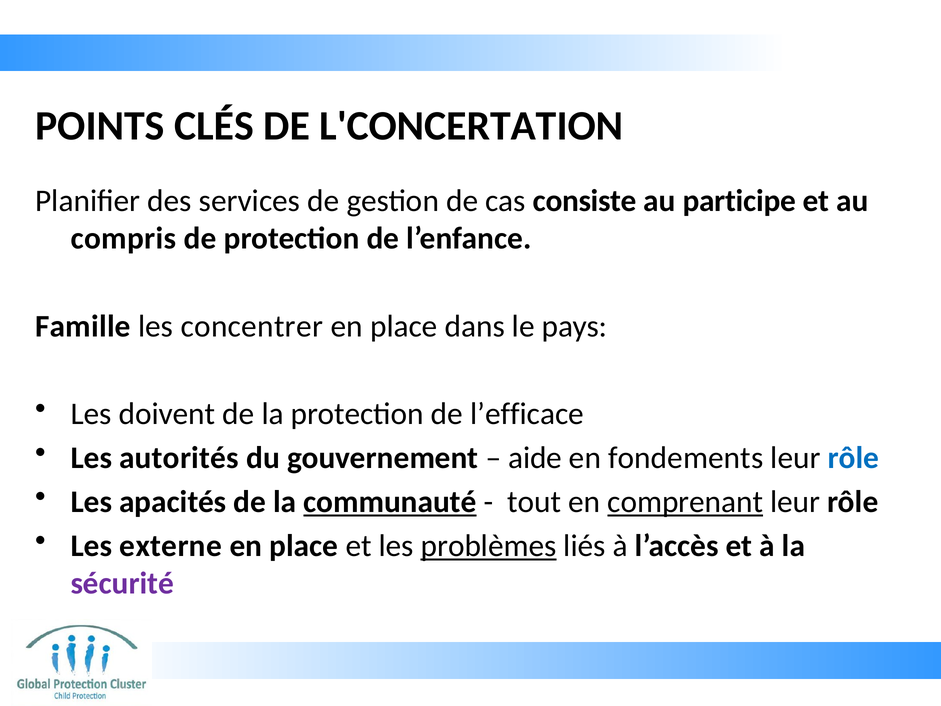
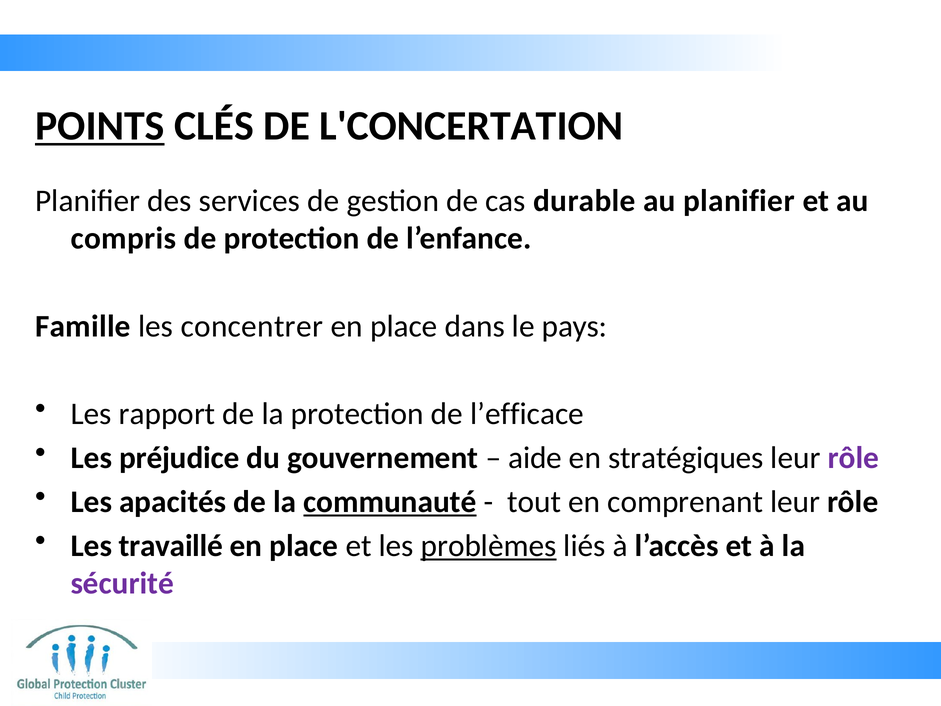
POINTS underline: none -> present (100, 126)
consiste: consiste -> durable (584, 201)
au participe: participe -> planifier (739, 201)
doivent: doivent -> rapport (167, 414)
autorités: autorités -> préjudice (179, 458)
fondements: fondements -> stratégiques (686, 458)
rôle colour: blue -> purple (853, 458)
comprenant underline: present -> none (685, 502)
externe: externe -> travaillé (171, 546)
